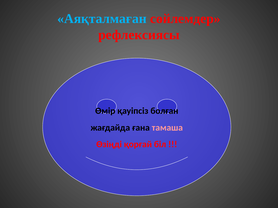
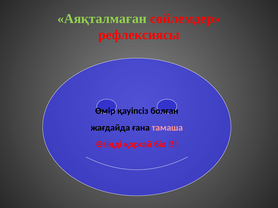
Аяқталмаған colour: light blue -> light green (102, 19)
